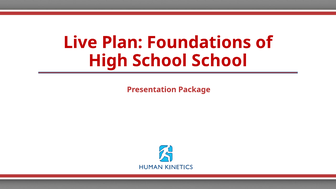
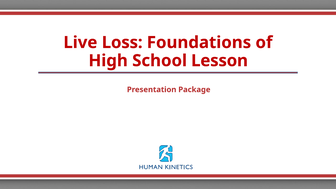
Plan: Plan -> Loss (122, 43)
School School: School -> Lesson (220, 61)
